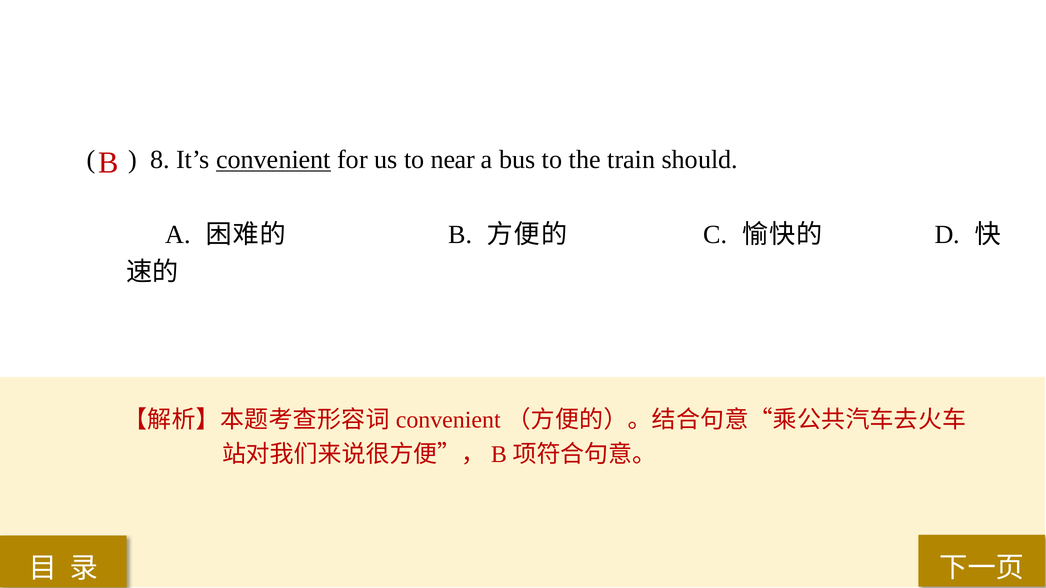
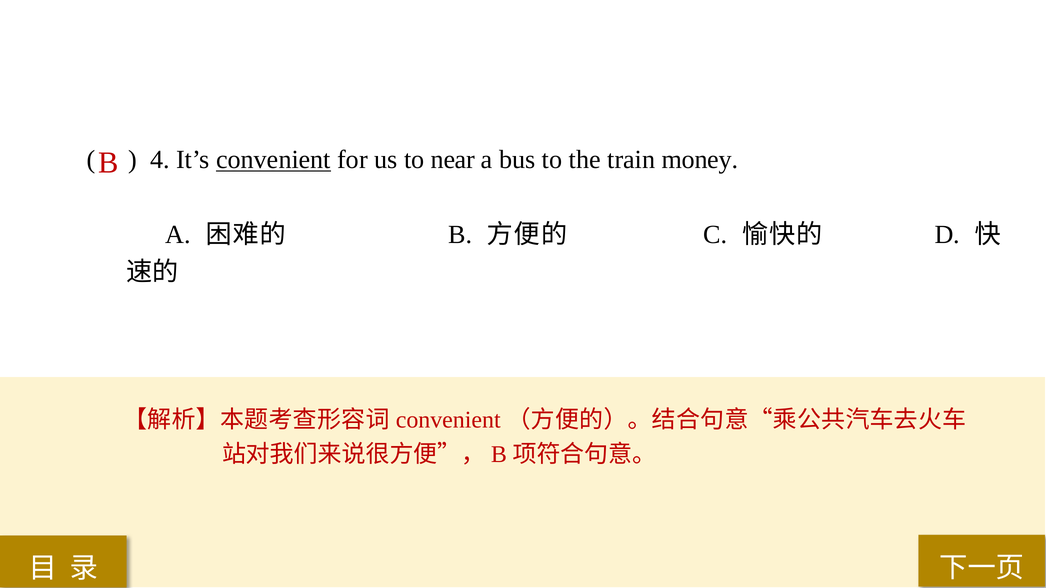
8: 8 -> 4 (160, 160)
should: should -> money (700, 160)
